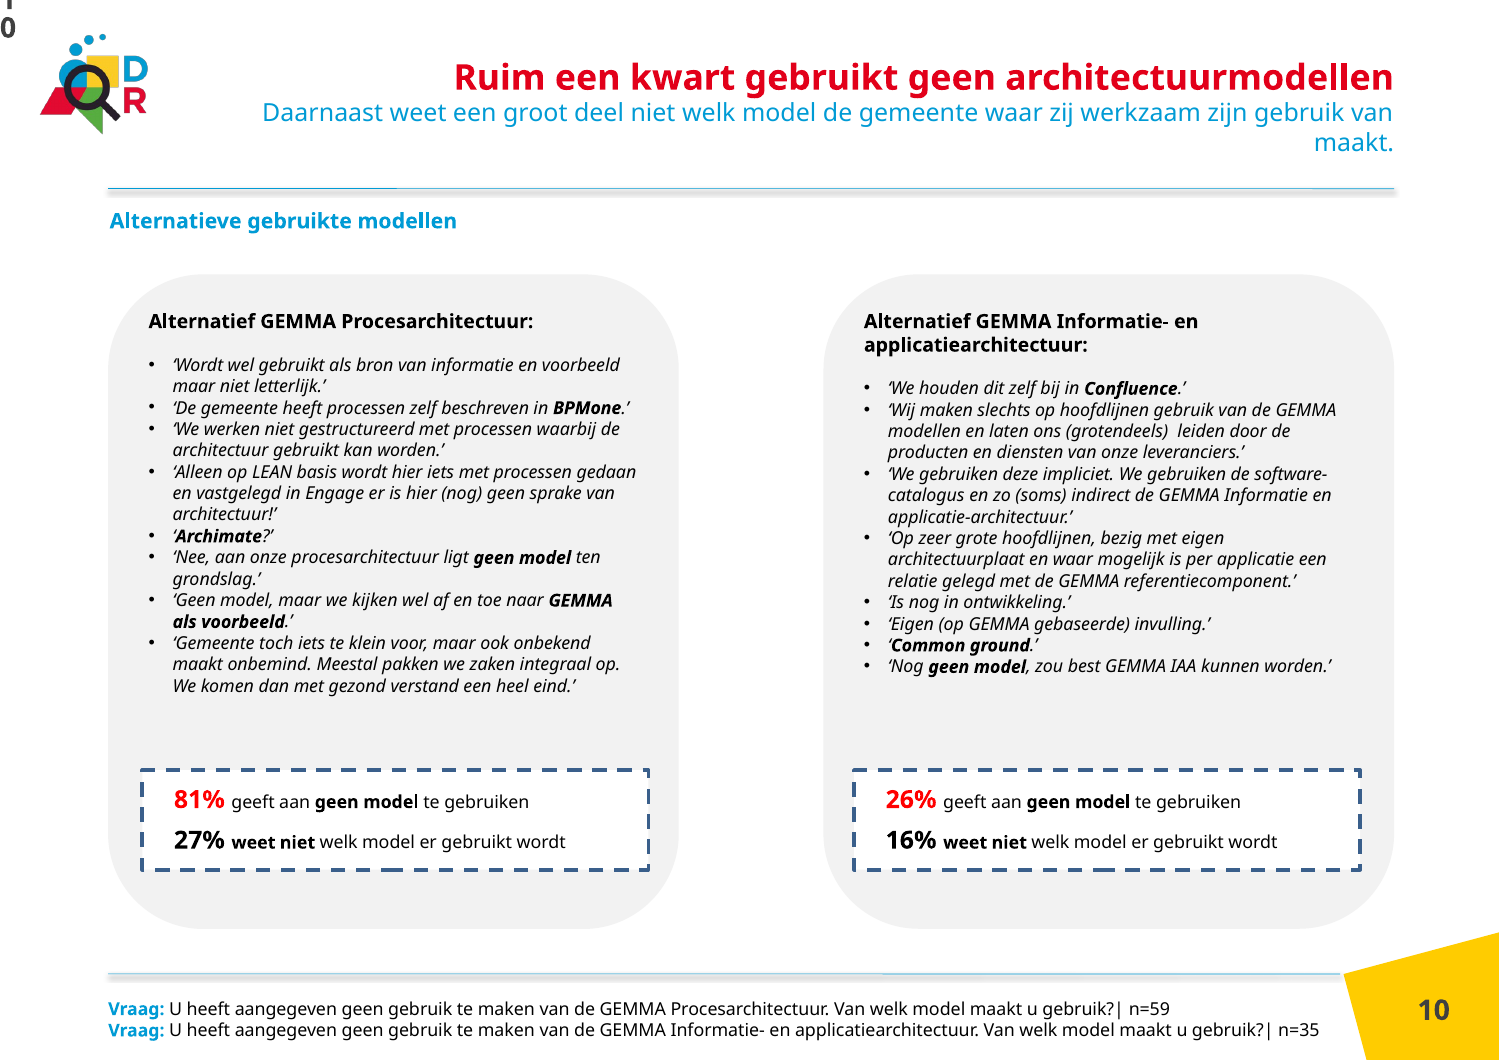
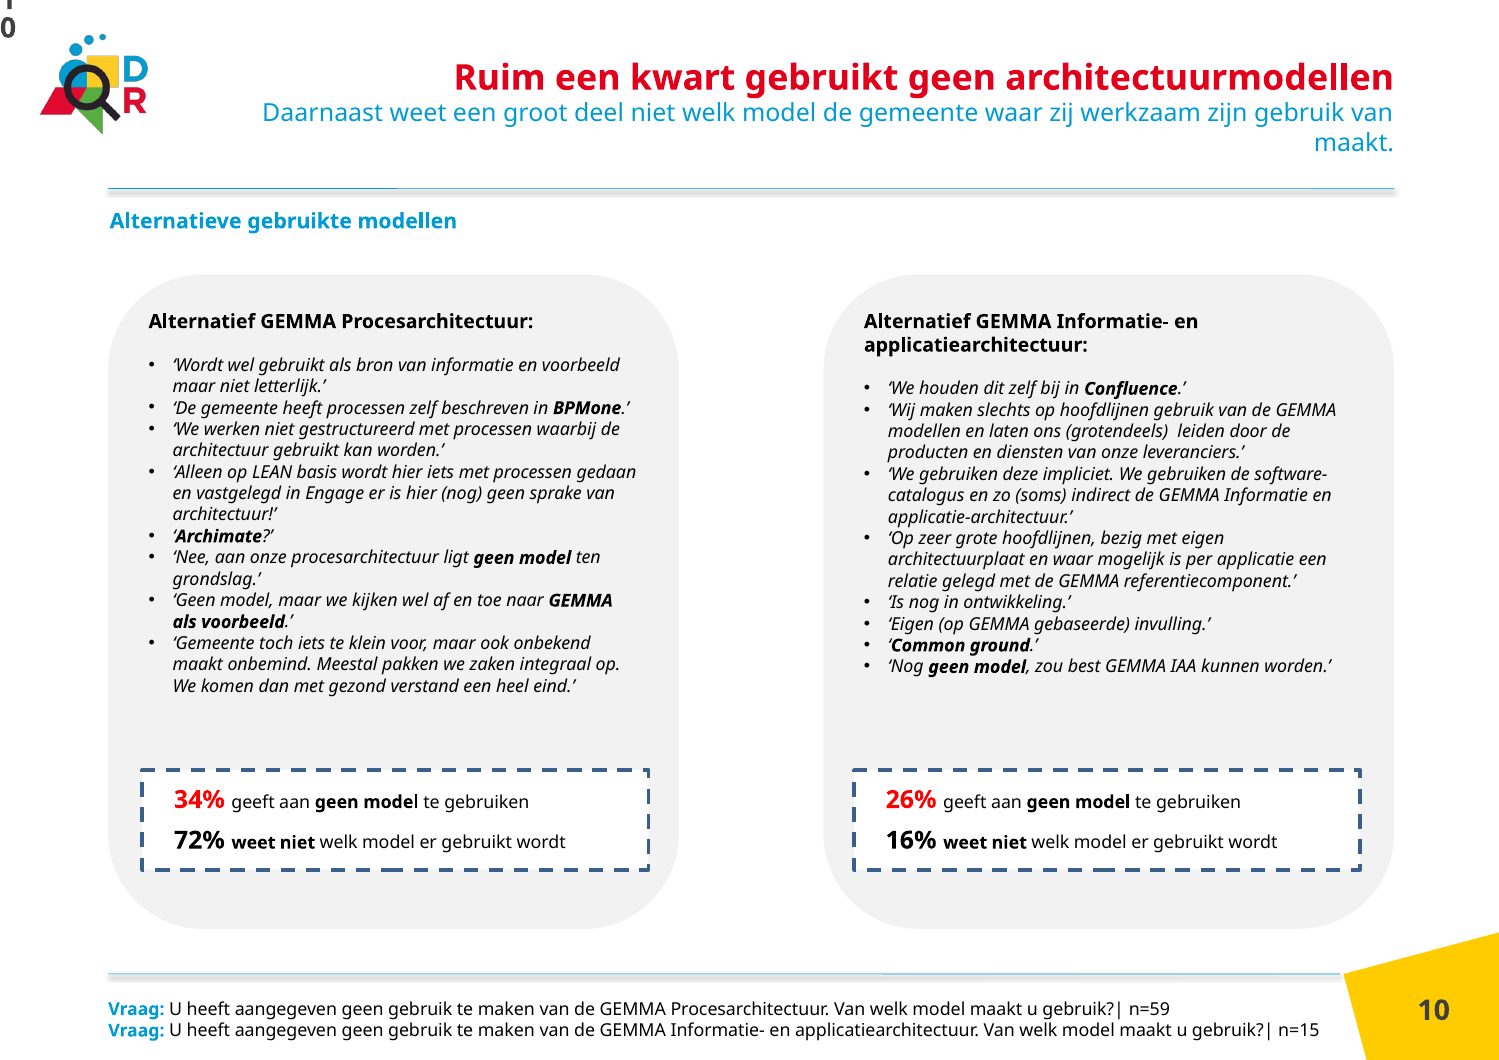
81%: 81% -> 34% (199, 800)
27%: 27% -> 72% (199, 841)
n=35: n=35 -> n=15 (1299, 1031)
